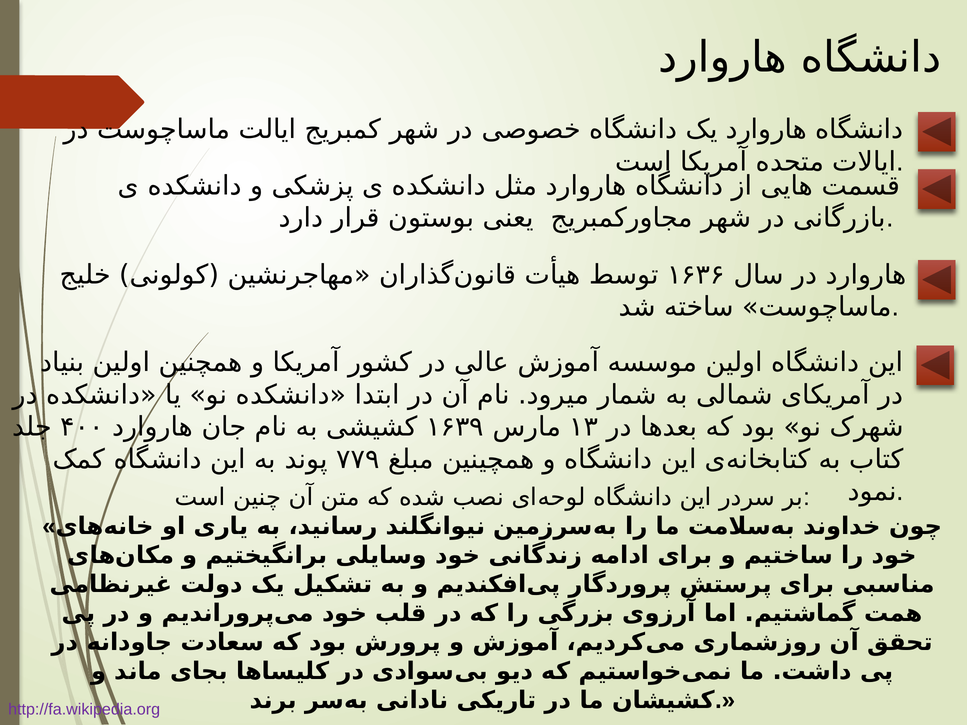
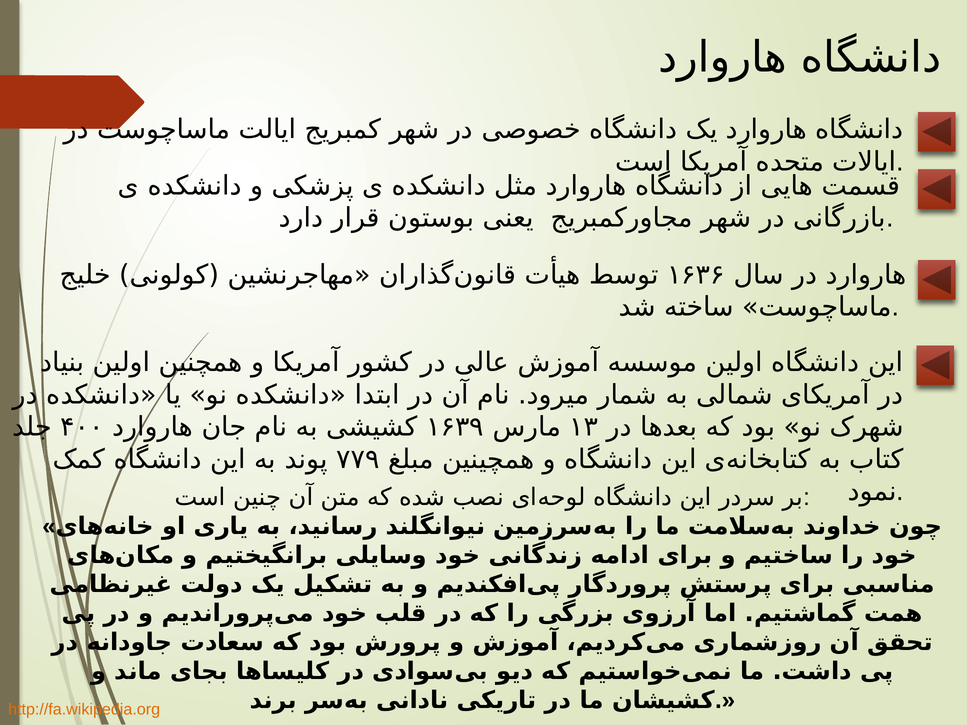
http://fa.wikipedia.org colour: purple -> orange (84, 710)
